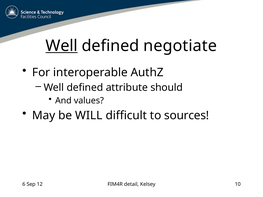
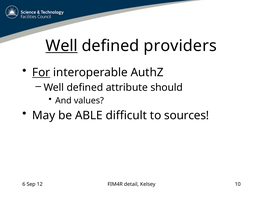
negotiate: negotiate -> providers (180, 46)
For underline: none -> present (41, 73)
WILL: WILL -> ABLE (89, 116)
